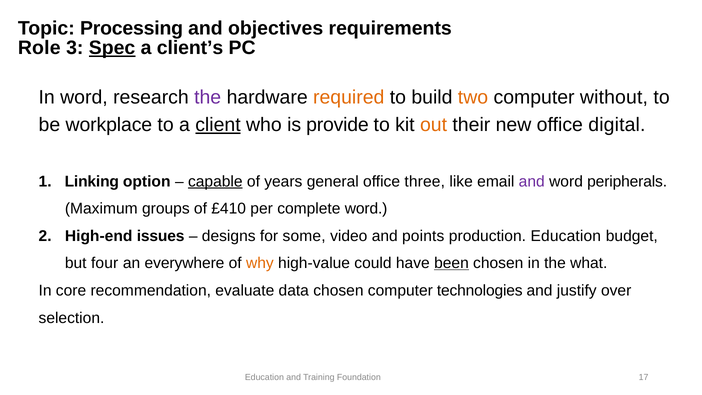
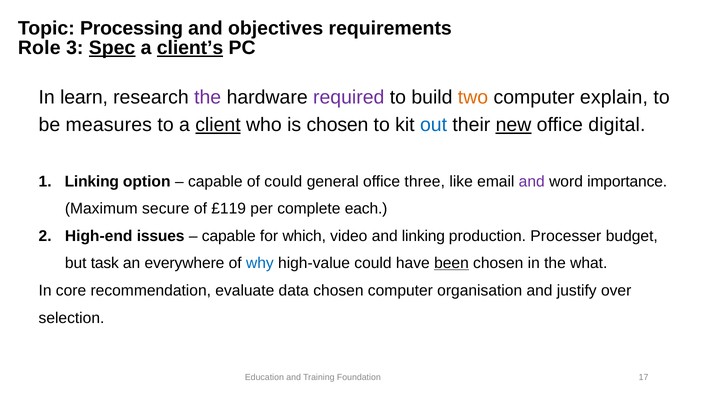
client’s underline: none -> present (190, 48)
In word: word -> learn (84, 97)
required colour: orange -> purple (349, 97)
without: without -> explain (614, 97)
workplace: workplace -> measures (109, 125)
is provide: provide -> chosen (337, 125)
out colour: orange -> blue (434, 125)
new underline: none -> present (514, 125)
capable underline: present -> none (215, 181)
of years: years -> could (283, 181)
peripherals: peripherals -> importance (627, 181)
groups: groups -> secure (166, 209)
£410: £410 -> £119 (229, 209)
complete word: word -> each (366, 209)
designs: designs -> capable (229, 236)
some: some -> which (304, 236)
and points: points -> linking (423, 236)
production Education: Education -> Processer (566, 236)
four: four -> task (105, 263)
why colour: orange -> blue (260, 263)
technologies: technologies -> organisation (480, 291)
